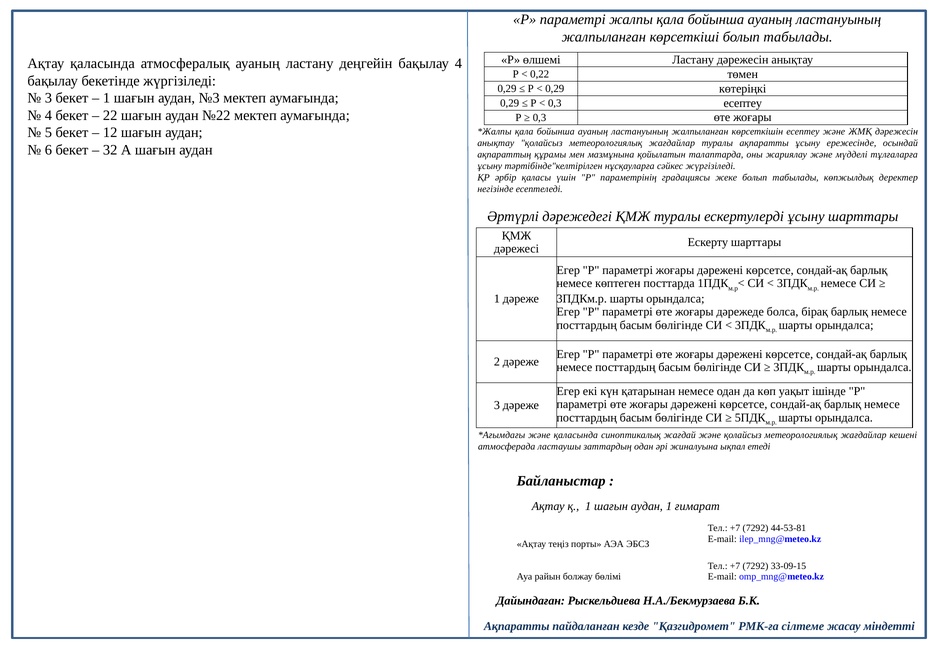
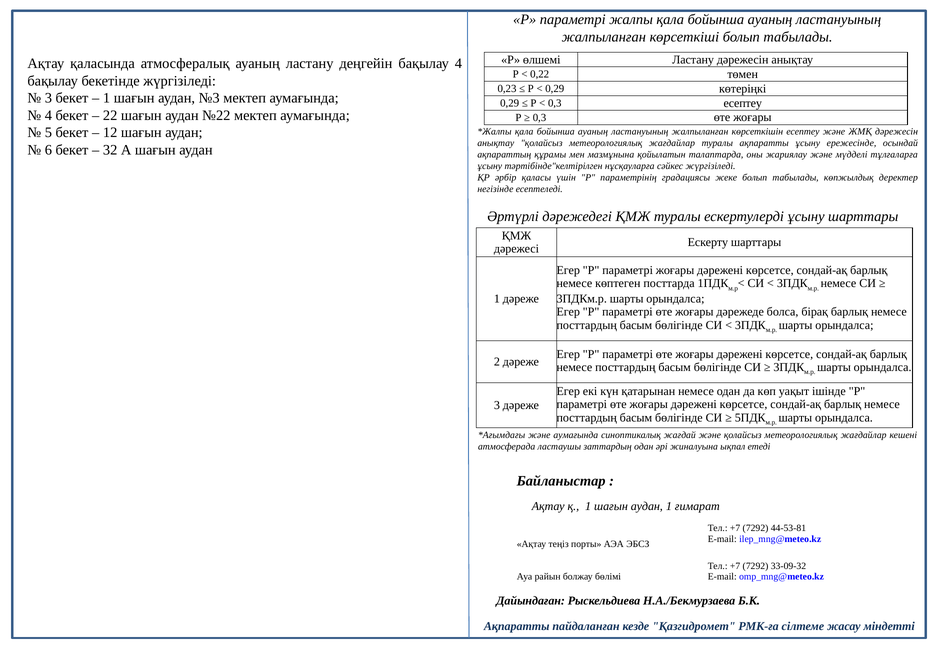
0,29: 0,29 -> 0,23 (507, 89)
және қаласында: қаласында -> аумағында (576, 435)
33-09-15: 33-09-15 -> 33-09-32 (788, 566)
